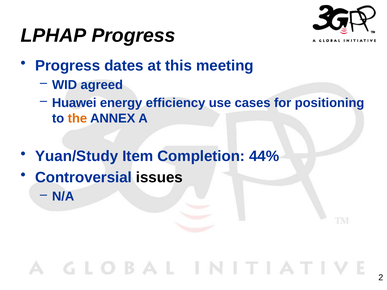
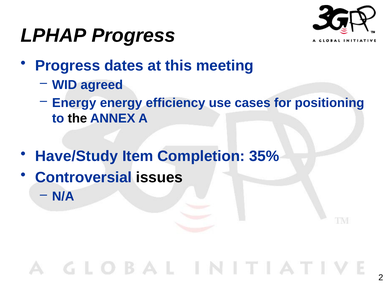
Huawei: Huawei -> Energy (74, 103)
the colour: orange -> black (77, 118)
Yuan/Study: Yuan/Study -> Have/Study (77, 156)
44%: 44% -> 35% (264, 156)
